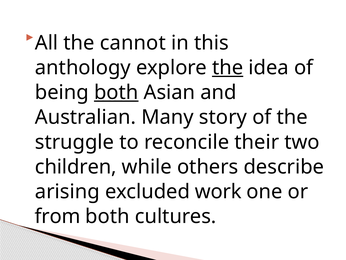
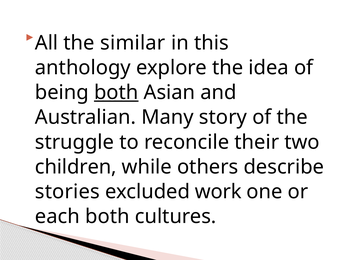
cannot: cannot -> similar (133, 43)
the underline: present -> none (228, 68)
arising: arising -> stories (67, 191)
from: from -> each (57, 216)
